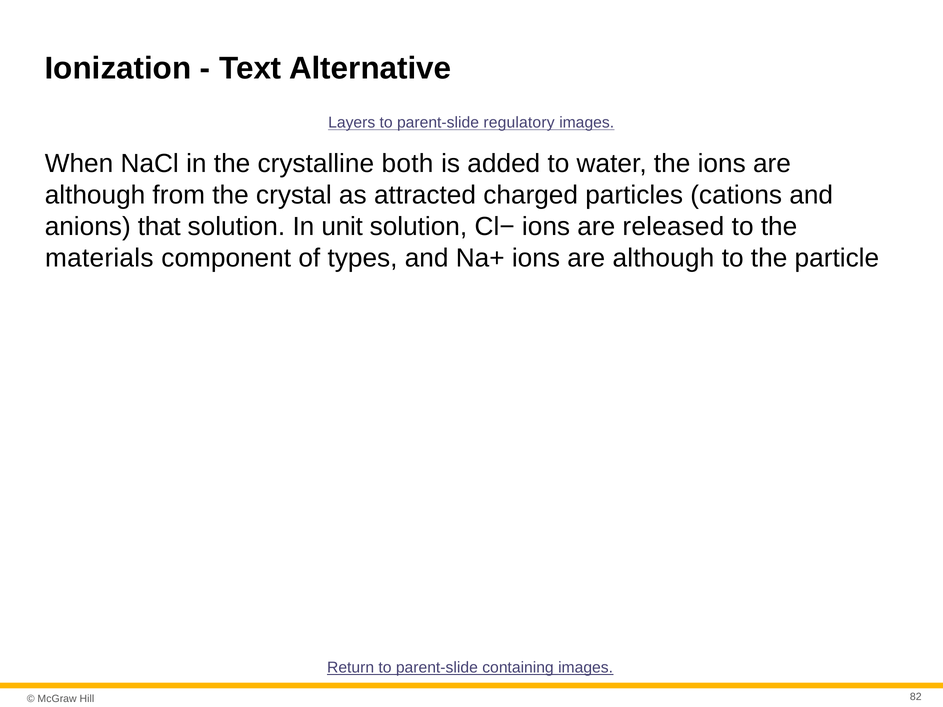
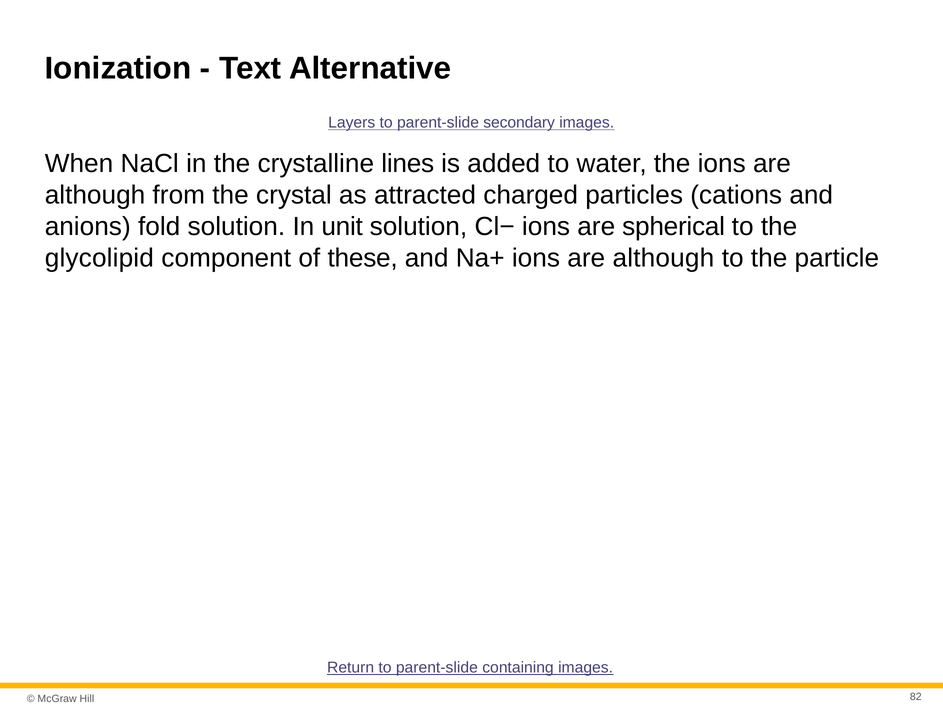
regulatory: regulatory -> secondary (519, 123)
both: both -> lines (408, 164)
that: that -> fold (159, 227)
released: released -> spherical (674, 227)
materials: materials -> glycolipid (99, 258)
types: types -> these (363, 258)
